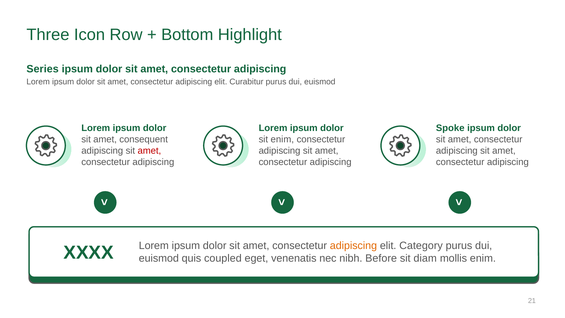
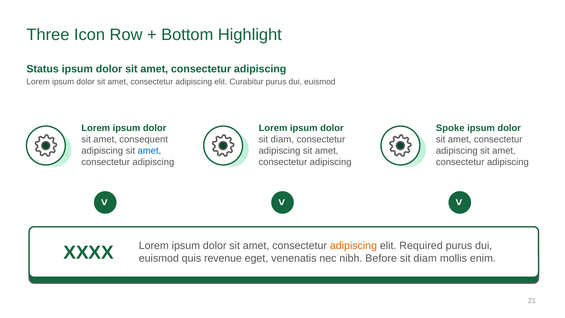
Series: Series -> Status (43, 69)
enim: enim -> diam (282, 139)
amet colour: red -> blue (149, 151)
Category: Category -> Required (421, 245)
coupled: coupled -> revenue (223, 258)
